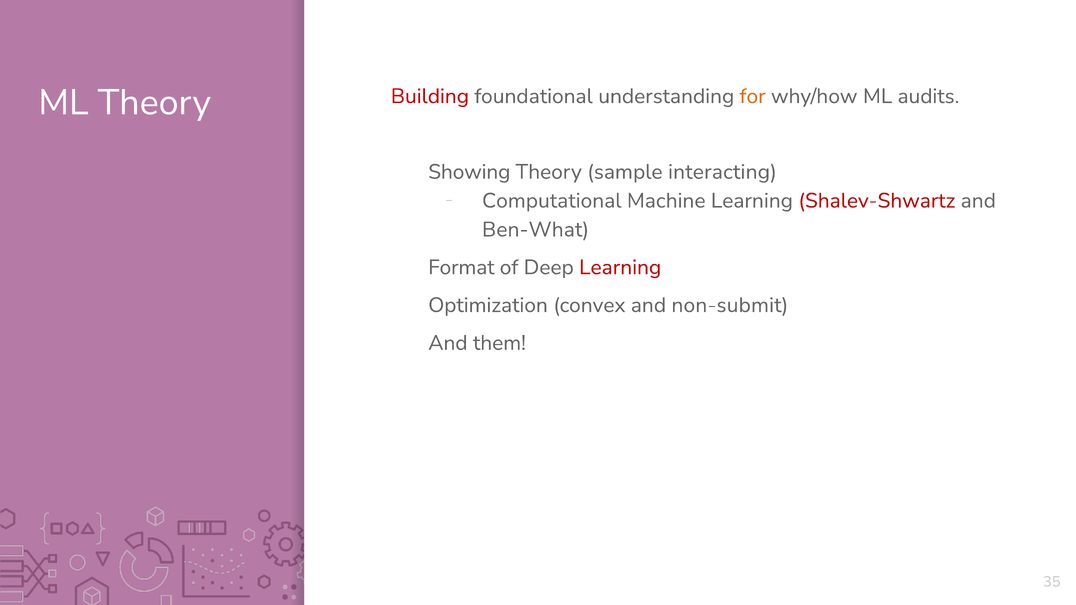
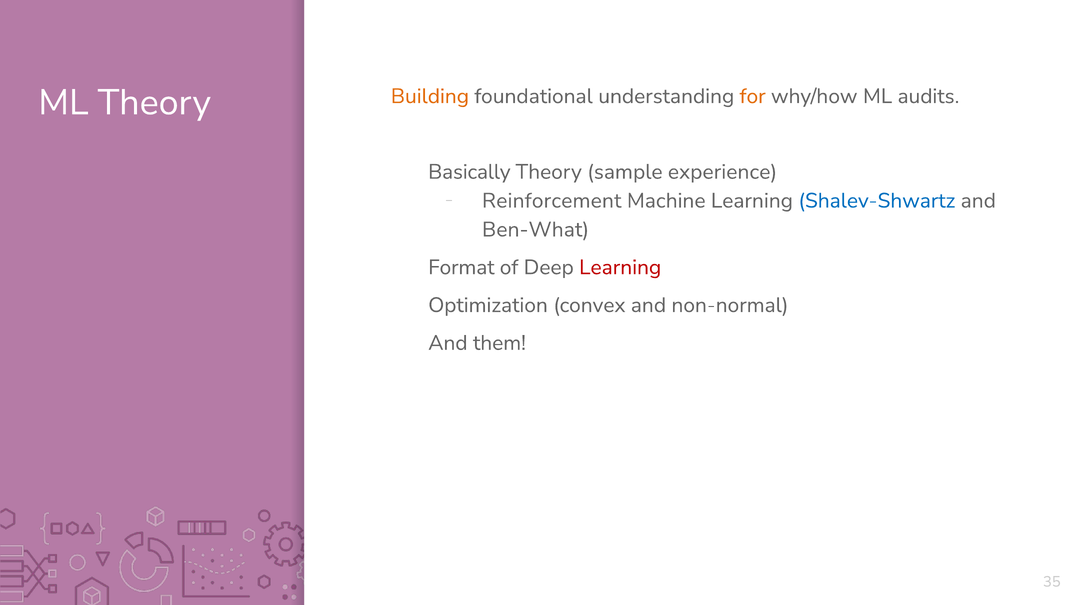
Building colour: red -> orange (430, 96)
Showing: Showing -> Basically (469, 172)
interacting: interacting -> experience (722, 172)
Computational: Computational -> Reinforcement (552, 201)
Shalev-Shwartz colour: red -> blue (877, 201)
non-submit: non-submit -> non-normal (730, 305)
